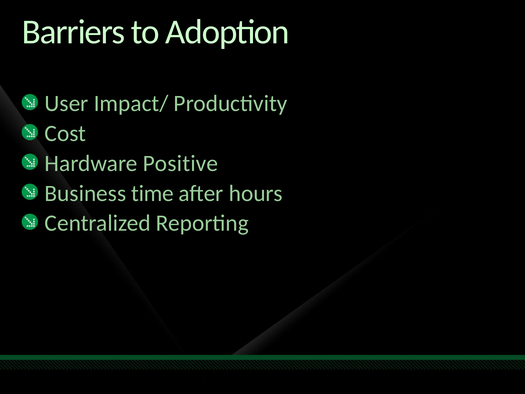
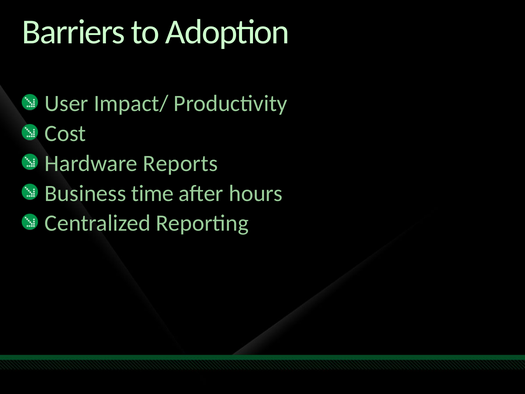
Positive: Positive -> Reports (180, 163)
